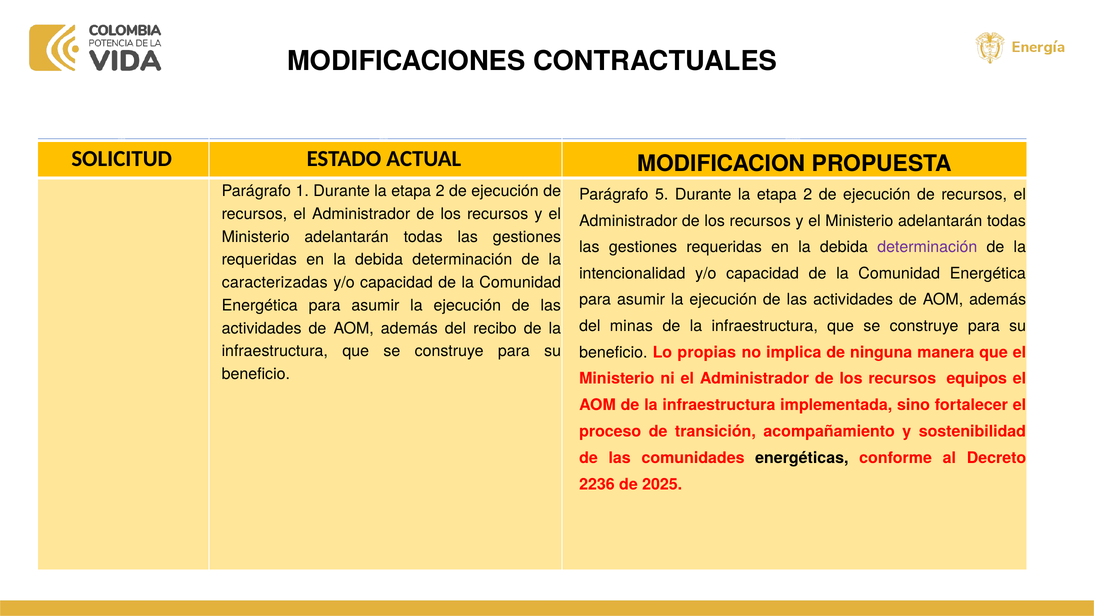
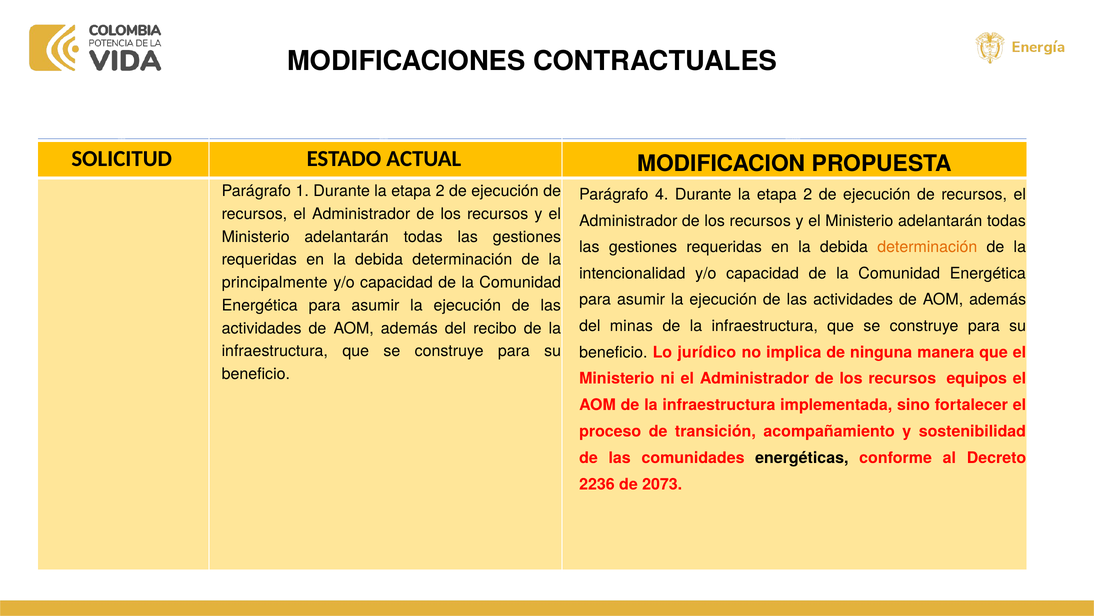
5: 5 -> 4 (662, 194)
determinación colour: purple -> orange (927, 247)
caracterizadas: caracterizadas -> principalmente (275, 282)
propias: propias -> jurídico (707, 352)
2025: 2025 -> 2073 (662, 484)
